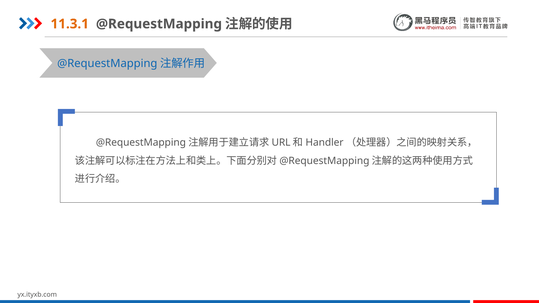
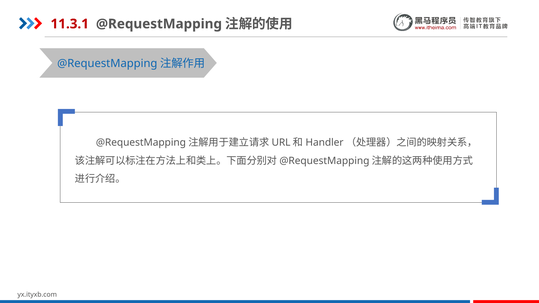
11.3.1 colour: orange -> red (70, 24)
